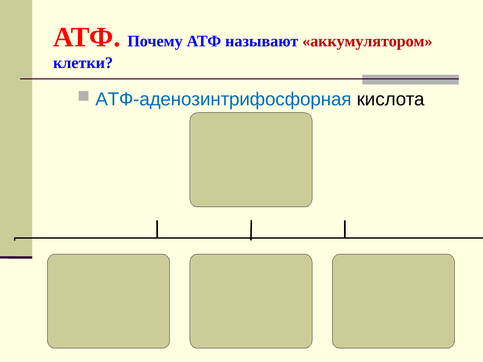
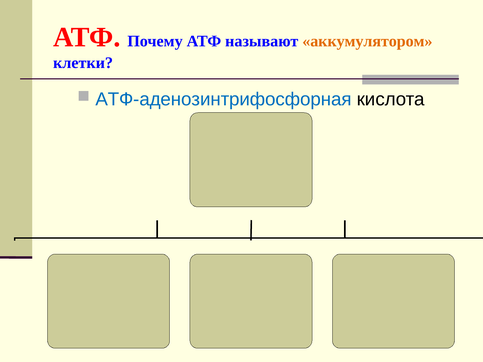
аккумулятором colour: red -> orange (367, 41)
